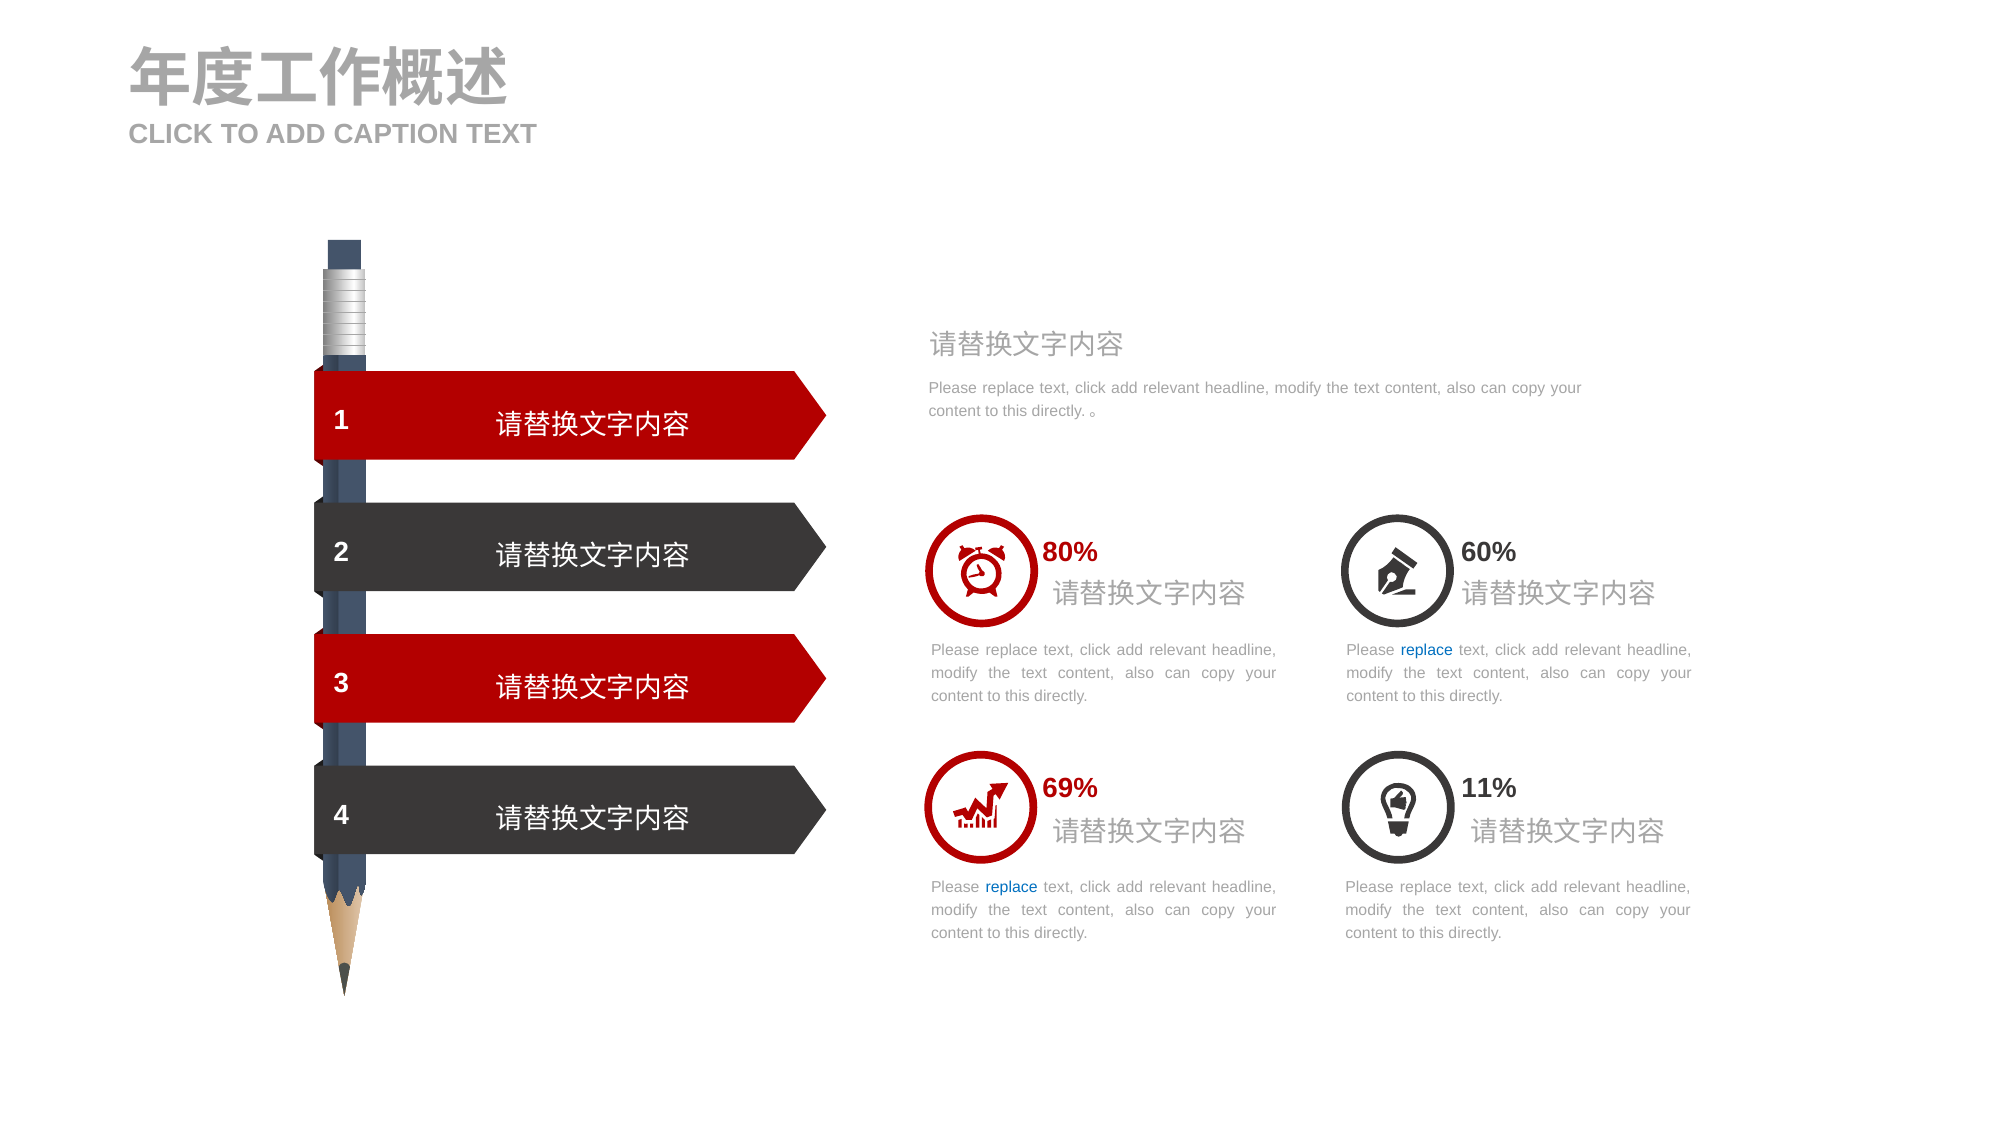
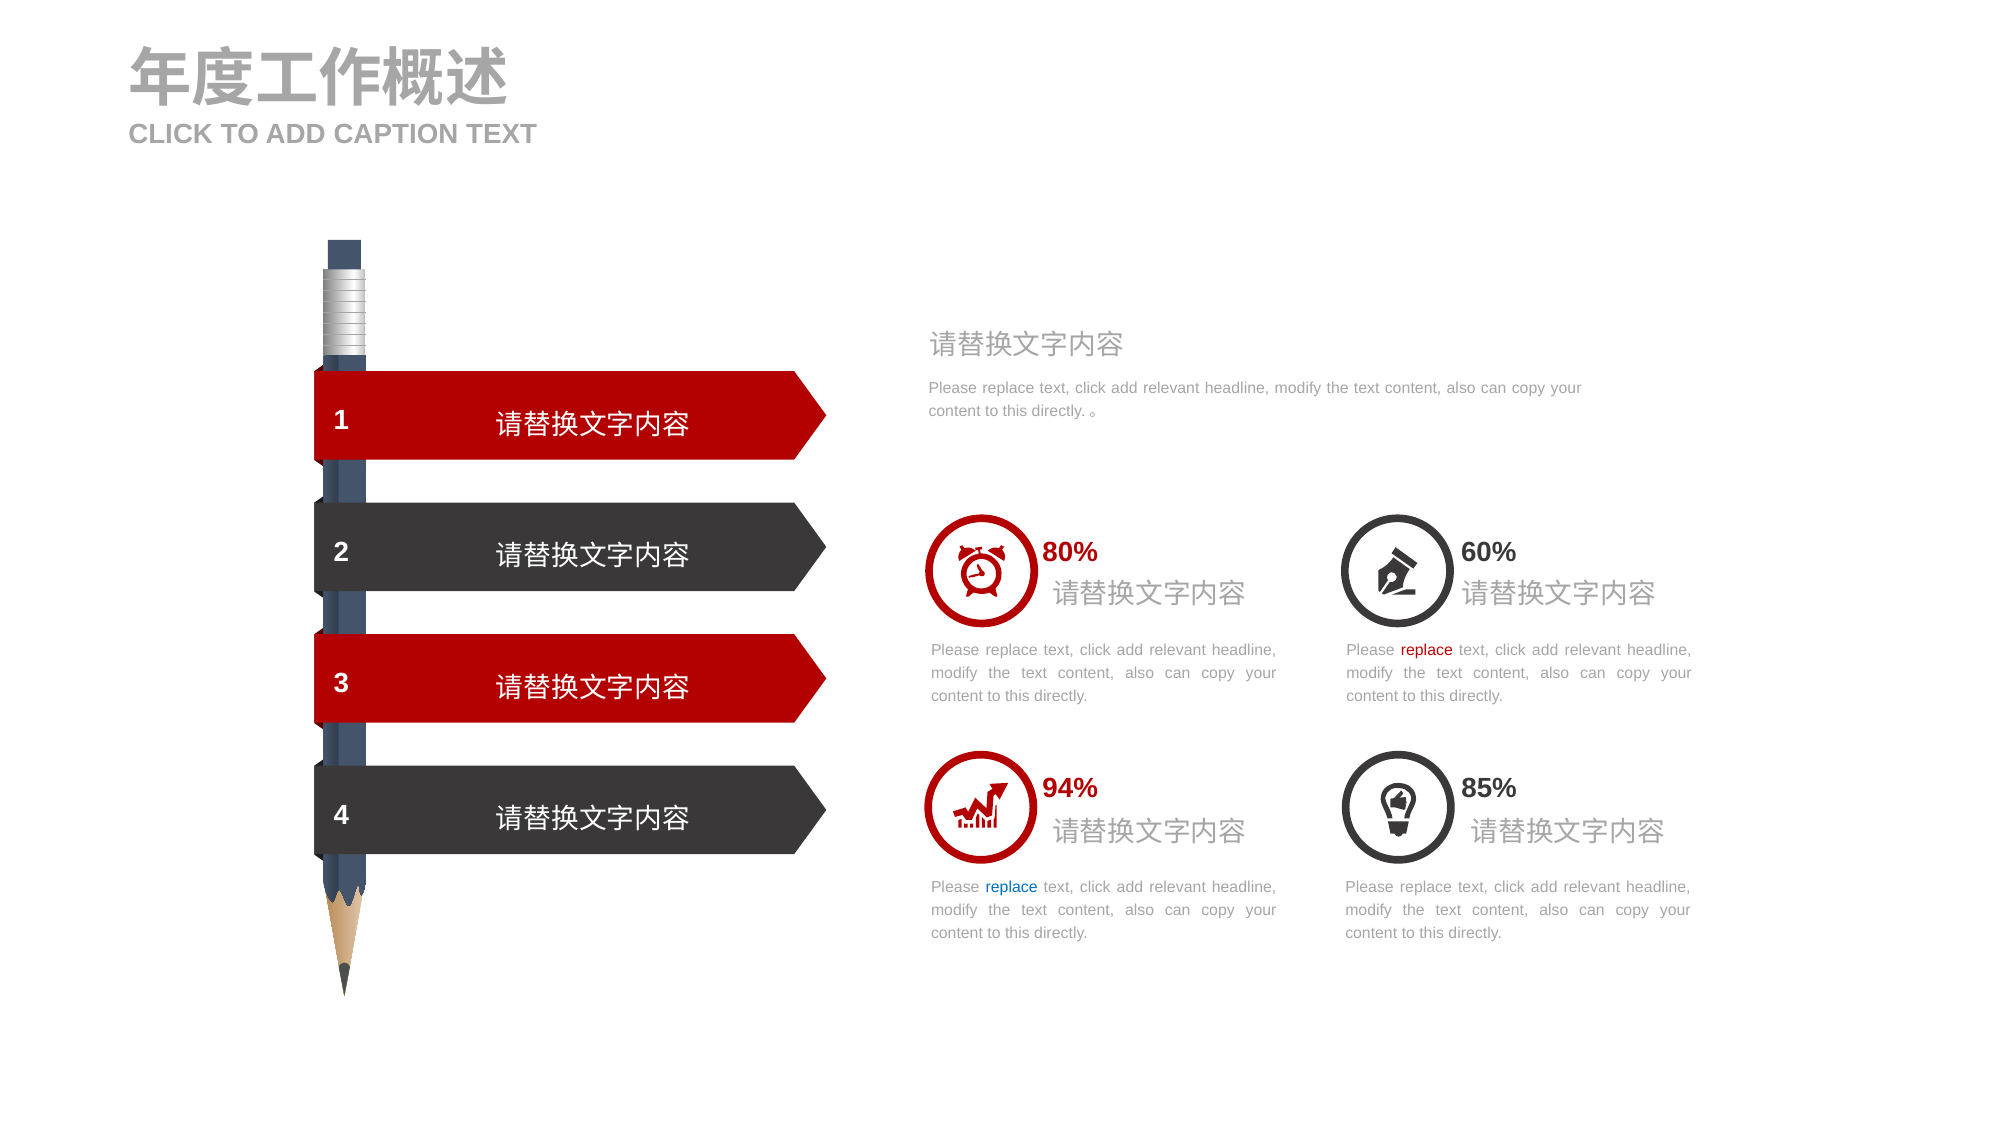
replace colour: blue -> red (1427, 650)
69%: 69% -> 94% (1070, 788)
11%: 11% -> 85% (1489, 788)
